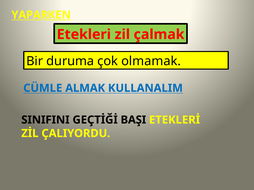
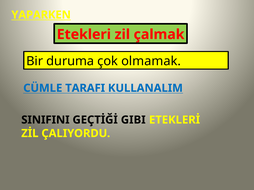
ALMAK: ALMAK -> TARAFI (85, 88)
BAŞI: BAŞI -> GIBI (133, 120)
